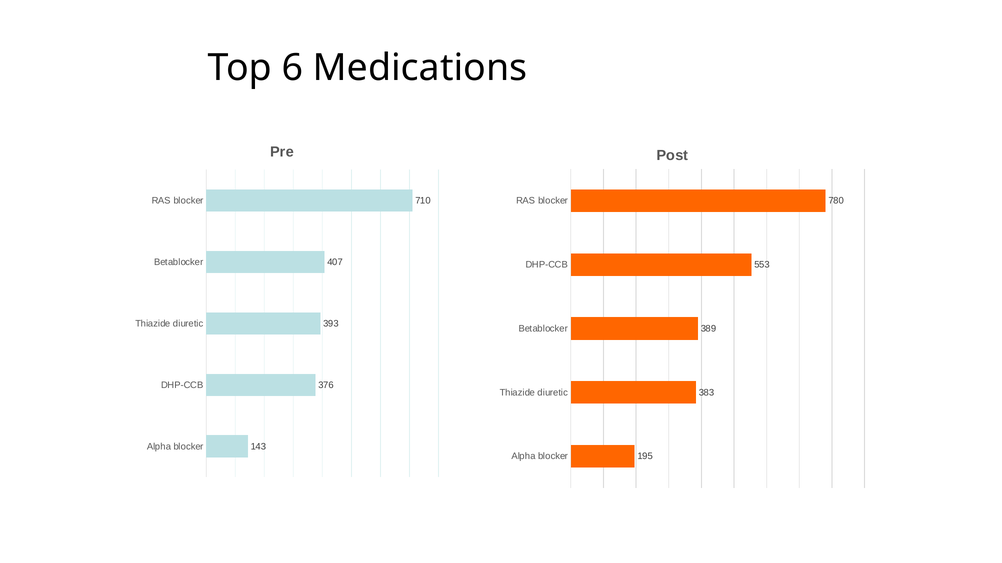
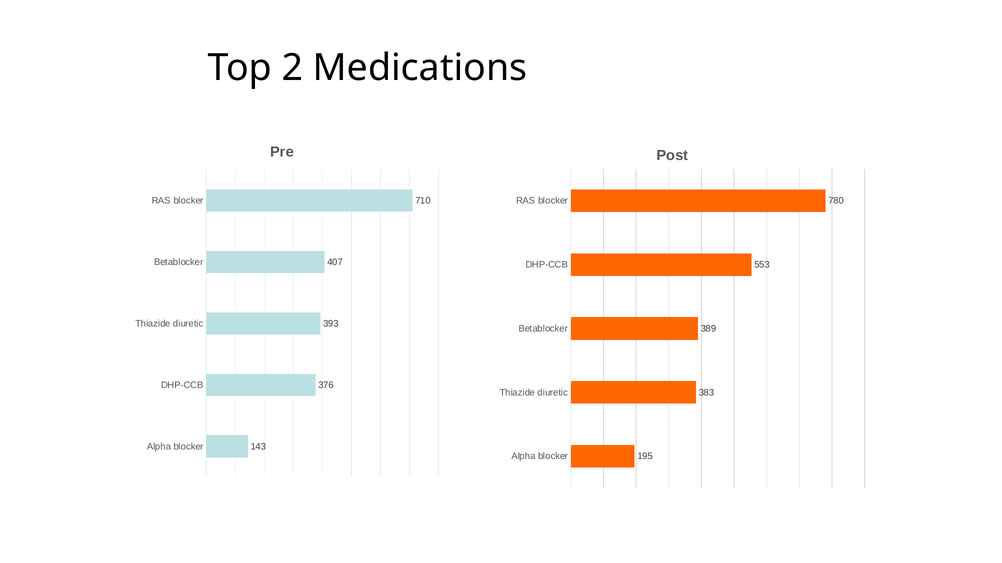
6: 6 -> 2 (292, 68)
